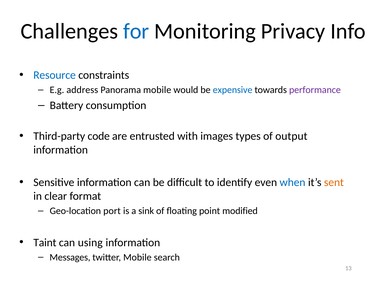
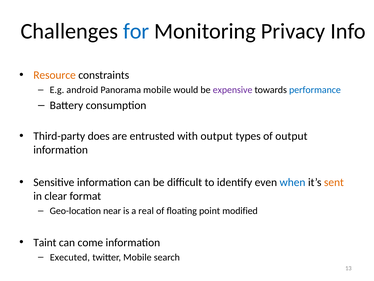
Resource colour: blue -> orange (55, 75)
address: address -> android (82, 90)
expensive colour: blue -> purple (233, 90)
performance colour: purple -> blue (315, 90)
code: code -> does (99, 136)
with images: images -> output (217, 136)
port: port -> near (112, 210)
sink: sink -> real (146, 210)
using: using -> come (90, 242)
Messages: Messages -> Executed (70, 257)
